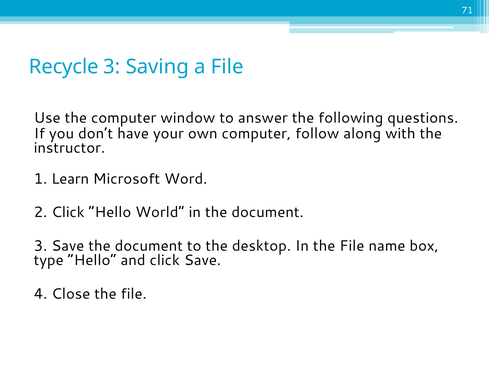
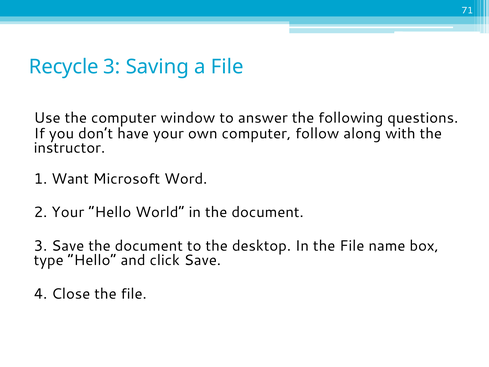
Learn: Learn -> Want (70, 179)
2 Click: Click -> Your (68, 212)
